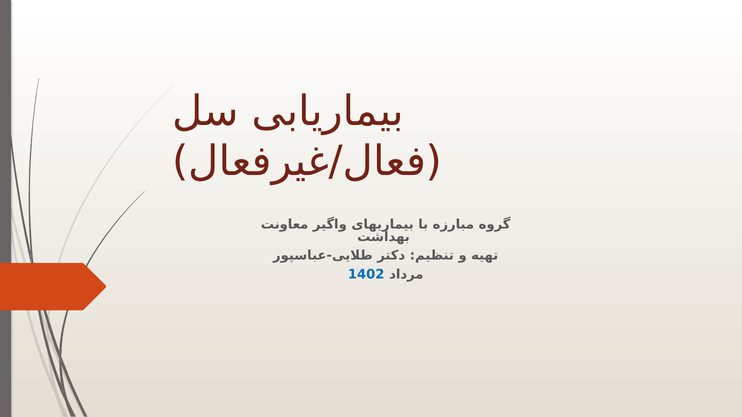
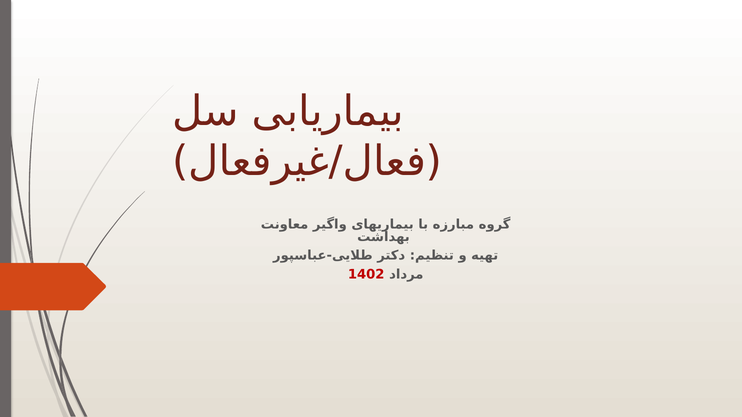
1402 colour: blue -> red (366, 275)
